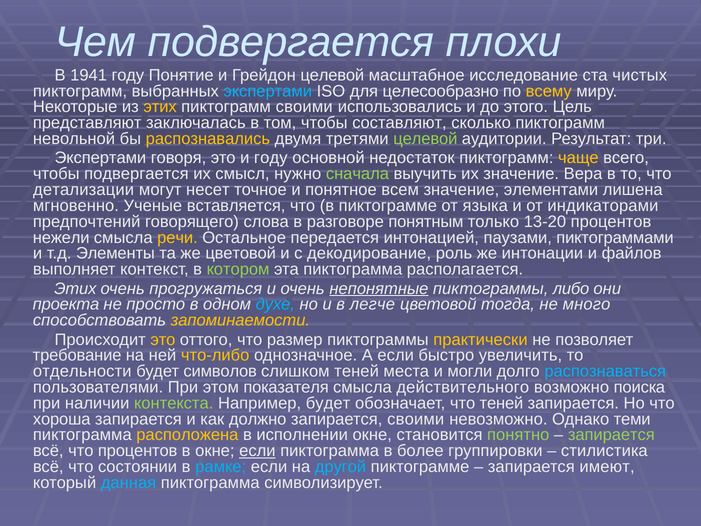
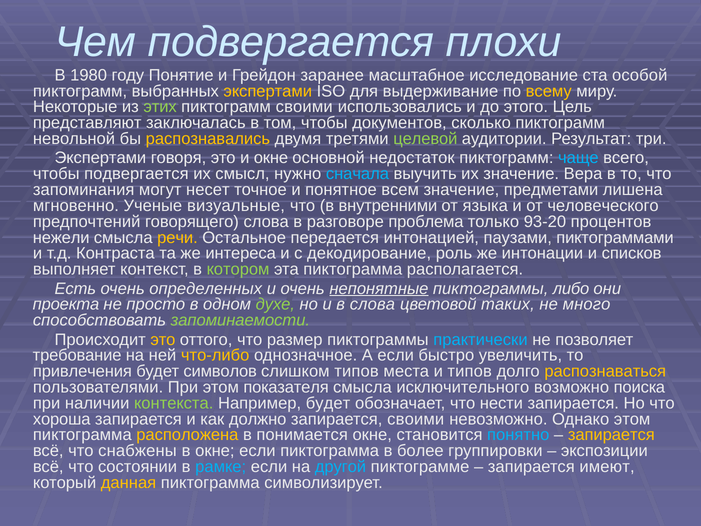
1941: 1941 -> 1980 (89, 75)
Грейдон целевой: целевой -> заранее (332, 75)
чистых: чистых -> особой (640, 75)
экспертами colour: light blue -> yellow (268, 91)
целесообразно: целесообразно -> выдерживание (440, 91)
этих colour: yellow -> light green (160, 107)
составляют: составляют -> документов (399, 123)
и году: году -> окне (271, 158)
чаще colour: yellow -> light blue (578, 158)
сначала colour: light green -> light blue (357, 174)
детализации: детализации -> запоминания (84, 190)
элементами: элементами -> предметами (551, 190)
вставляется: вставляется -> визуальные (236, 206)
в пиктограмме: пиктограмме -> внутренними (388, 206)
индикаторами: индикаторами -> человеческого (603, 206)
понятным: понятным -> проблема (426, 222)
13-20: 13-20 -> 93-20 (545, 222)
Элементы: Элементы -> Контраста (115, 253)
же цветовой: цветовой -> интереса (241, 253)
файлов: файлов -> списков (632, 253)
Этих: Этих -> Есть (75, 288)
прогружаться: прогружаться -> определенных (206, 288)
духе colour: light blue -> light green (275, 304)
в легче: легче -> слова (372, 304)
тогда: тогда -> таких (508, 304)
запоминаемости colour: yellow -> light green (240, 320)
практически colour: yellow -> light blue (480, 339)
отдельности: отдельности -> привлечения (82, 371)
слишком теней: теней -> типов (357, 371)
и могли: могли -> типов (470, 371)
распознаваться colour: light blue -> yellow (605, 371)
действительного: действительного -> исключительного (463, 387)
что теней: теней -> нести (501, 403)
Однако теми: теми -> этом (632, 419)
исполнении: исполнении -> понимается (302, 435)
понятно colour: light green -> light blue (518, 435)
запирается colour: light green -> yellow (611, 435)
что процентов: процентов -> снабжены (137, 451)
если underline: present -> none (257, 451)
стилистика: стилистика -> экспозиции (604, 451)
данная colour: light blue -> yellow (129, 483)
